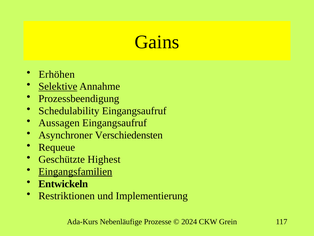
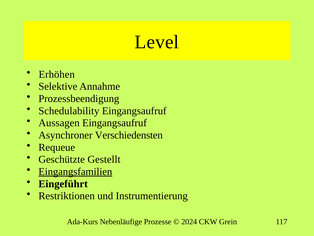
Gains: Gains -> Level (157, 42)
Selektive underline: present -> none (58, 86)
Highest: Highest -> Gestellt (104, 159)
Entwickeln: Entwickeln -> Eingeführt (63, 183)
Implementierung: Implementierung -> Instrumentierung (152, 196)
